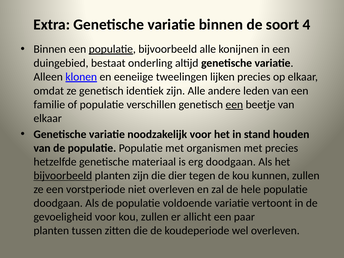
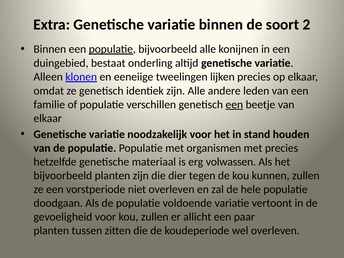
4: 4 -> 2 (307, 25)
erg doodgaan: doodgaan -> volwassen (231, 162)
bijvoorbeeld underline: present -> none (63, 176)
